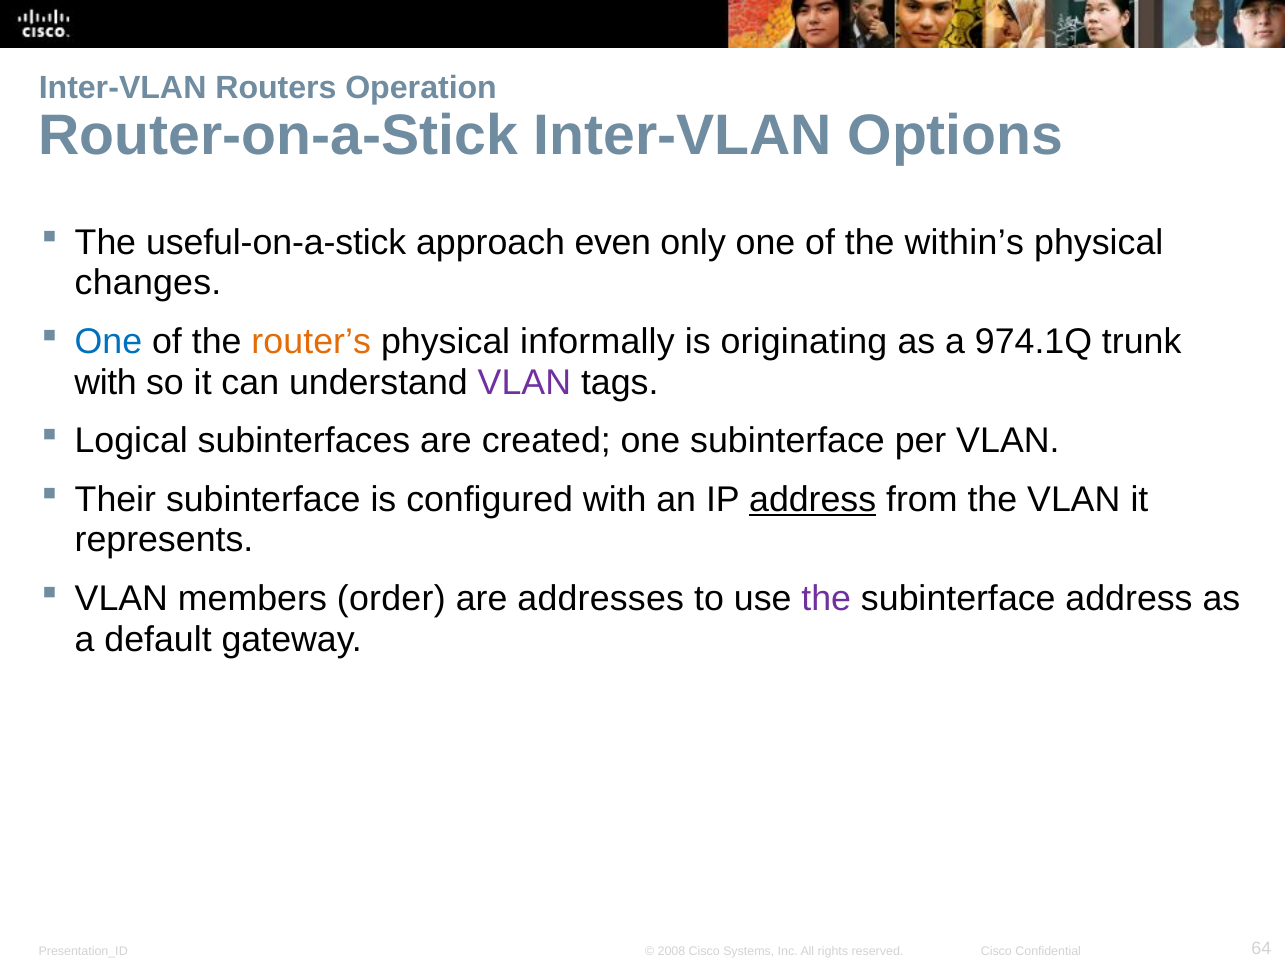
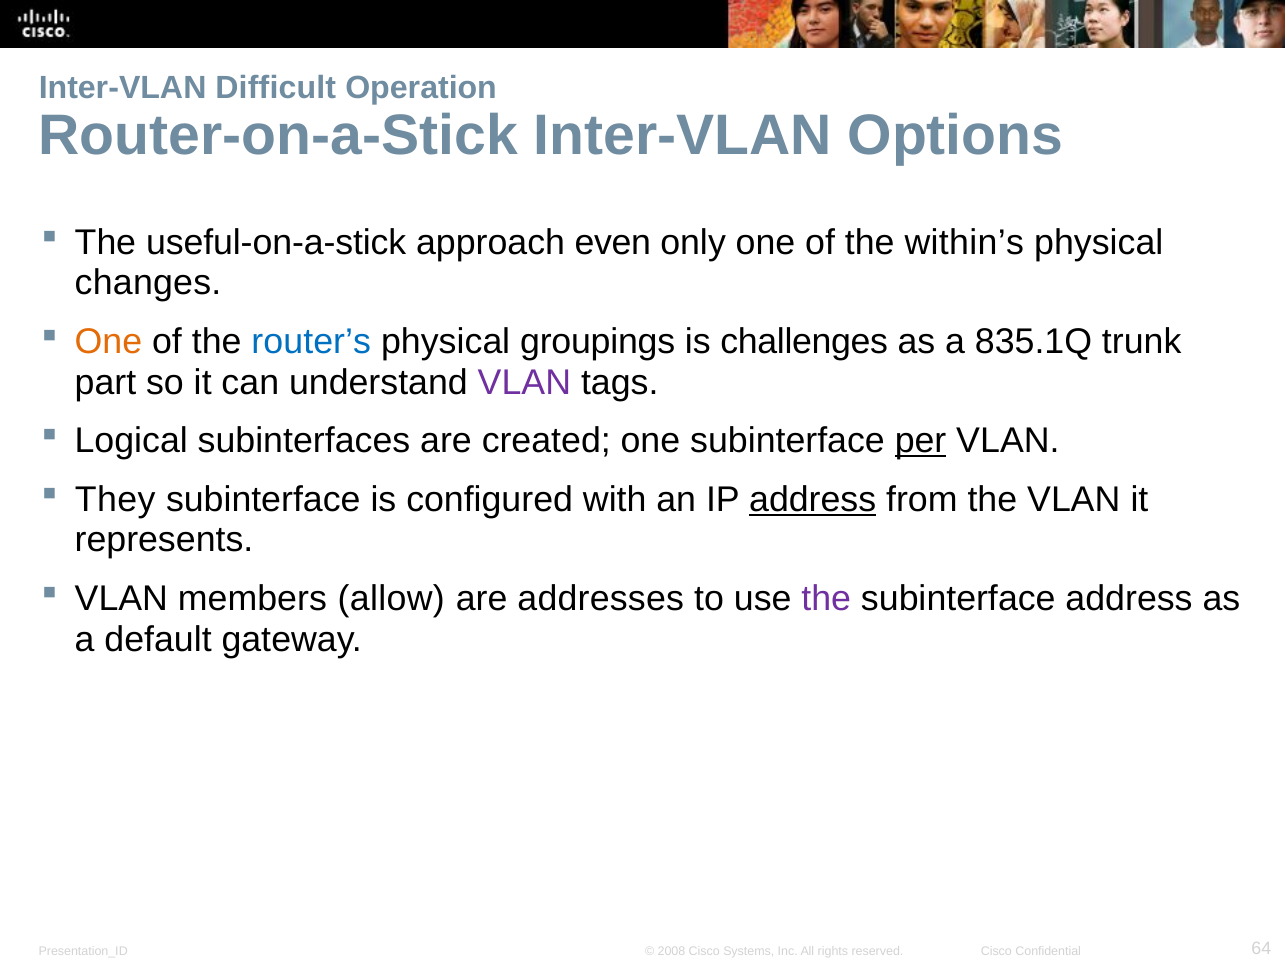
Routers: Routers -> Difficult (276, 88)
One colour: blue -> orange (108, 342)
router’s colour: orange -> blue (311, 342)
informally: informally -> groupings (598, 342)
originating: originating -> challenges (804, 342)
974.1Q: 974.1Q -> 835.1Q (1034, 342)
with: with -> part (105, 383)
per underline: none -> present (921, 441)
Their: Their -> They (115, 500)
order: order -> allow (391, 599)
